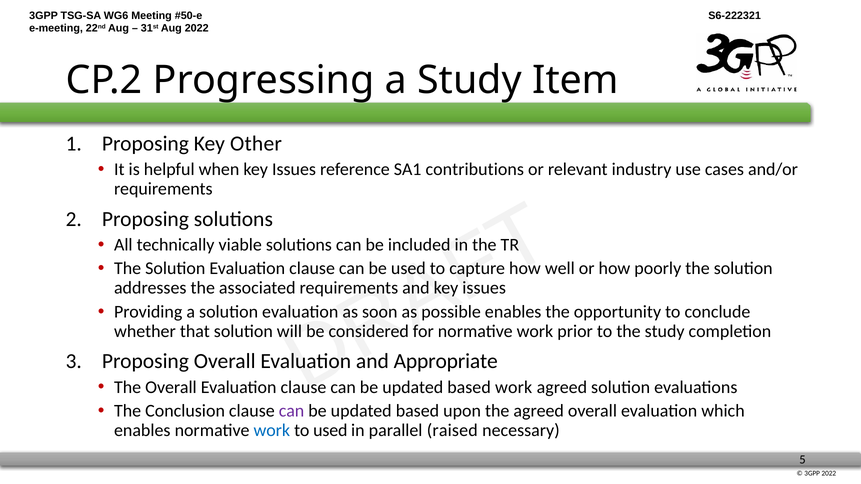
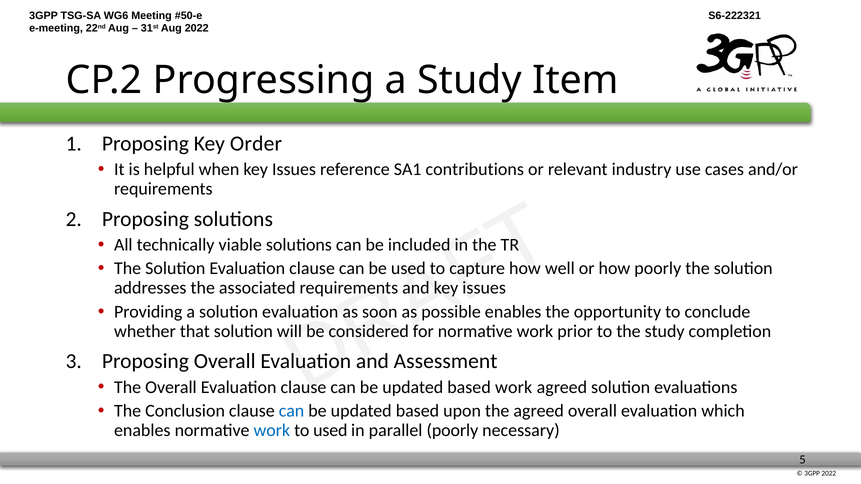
Other: Other -> Order (256, 144)
Appropriate: Appropriate -> Assessment (446, 362)
can colour: purple -> blue (292, 411)
parallel raised: raised -> poorly (452, 431)
